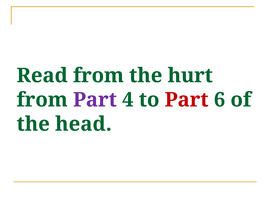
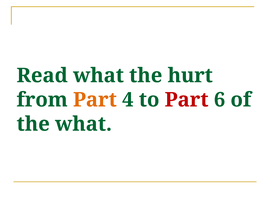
Read from: from -> what (98, 76)
Part colour: purple -> orange (95, 100)
the head: head -> what (83, 124)
